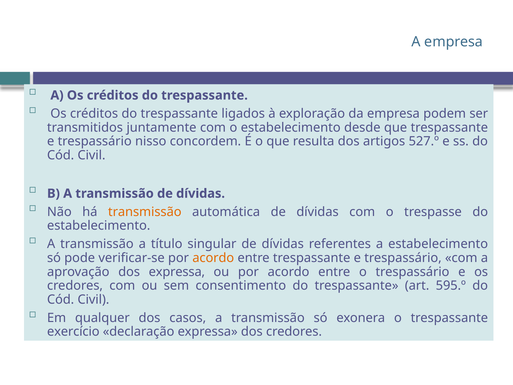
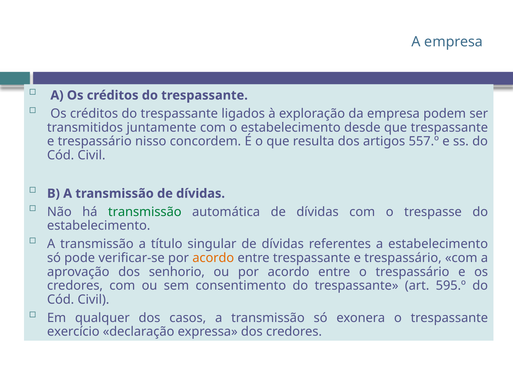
527.º: 527.º -> 557.º (424, 141)
transmissão colour: orange -> green (145, 212)
dos expressa: expressa -> senhorio (177, 272)
